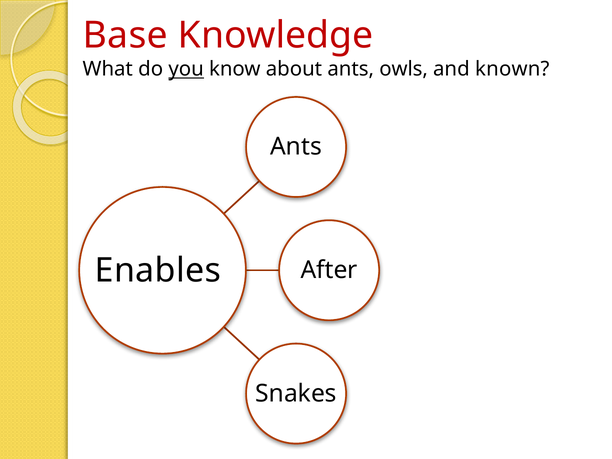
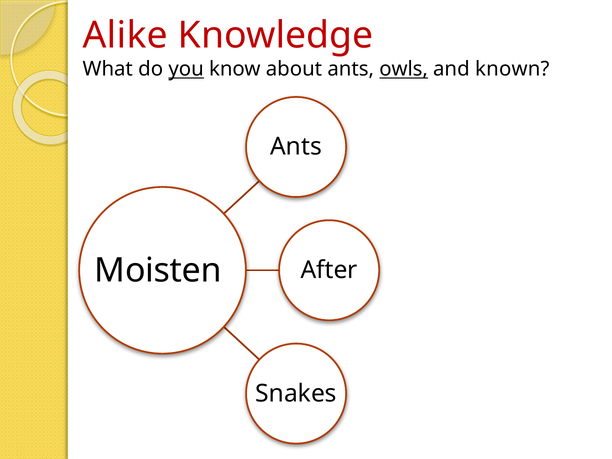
Base: Base -> Alike (125, 36)
owls underline: none -> present (404, 69)
Enables: Enables -> Moisten (158, 271)
